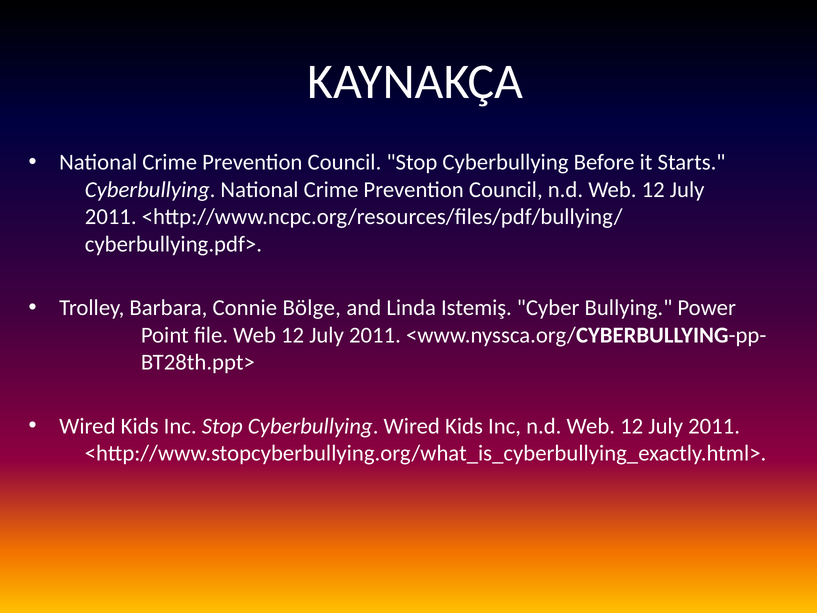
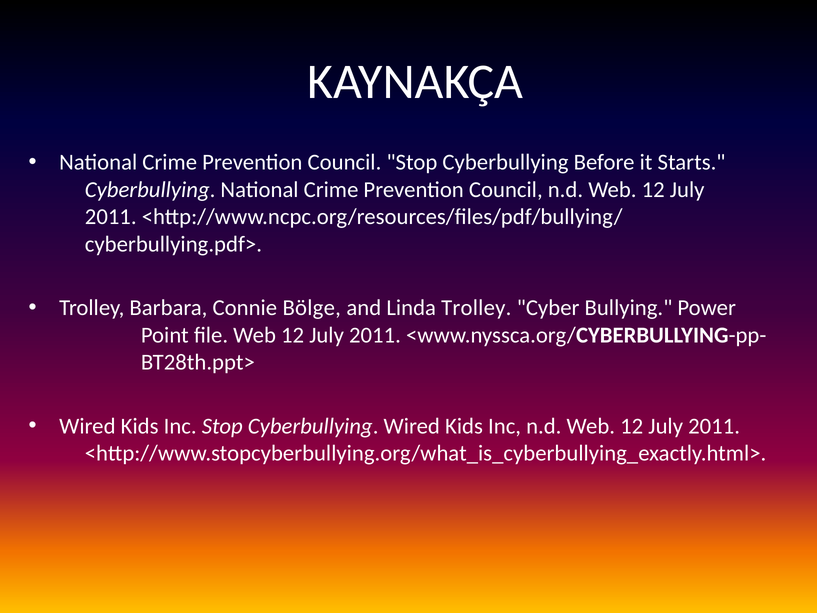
Linda Istemiş: Istemiş -> Trolley (476, 308)
